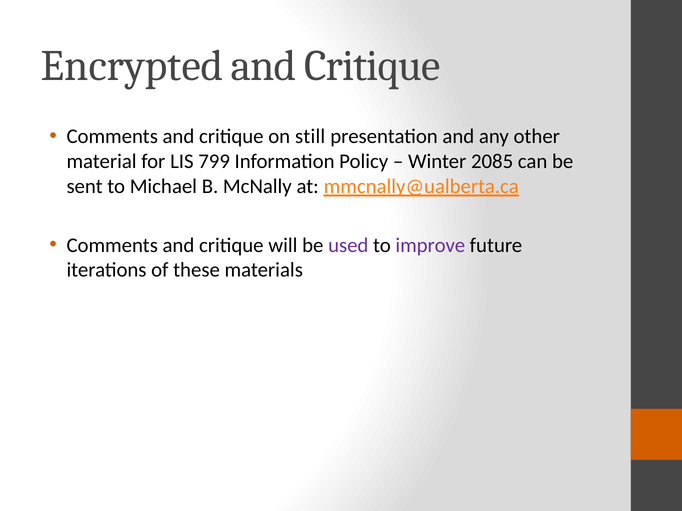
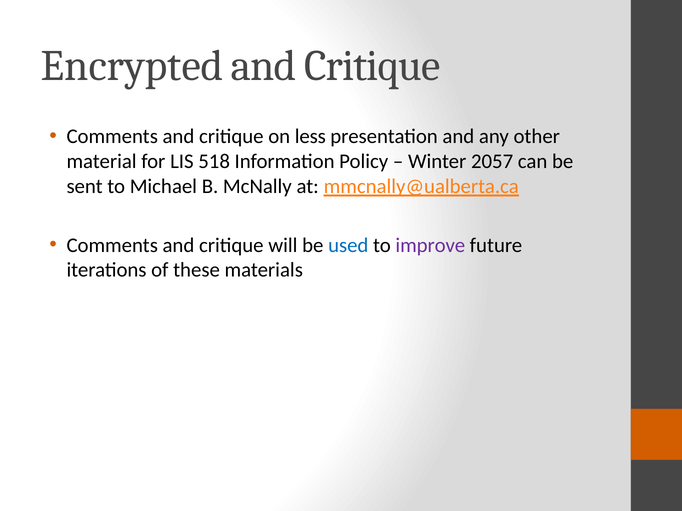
still: still -> less (310, 137)
799: 799 -> 518 (214, 162)
2085: 2085 -> 2057 (492, 162)
used colour: purple -> blue (348, 245)
